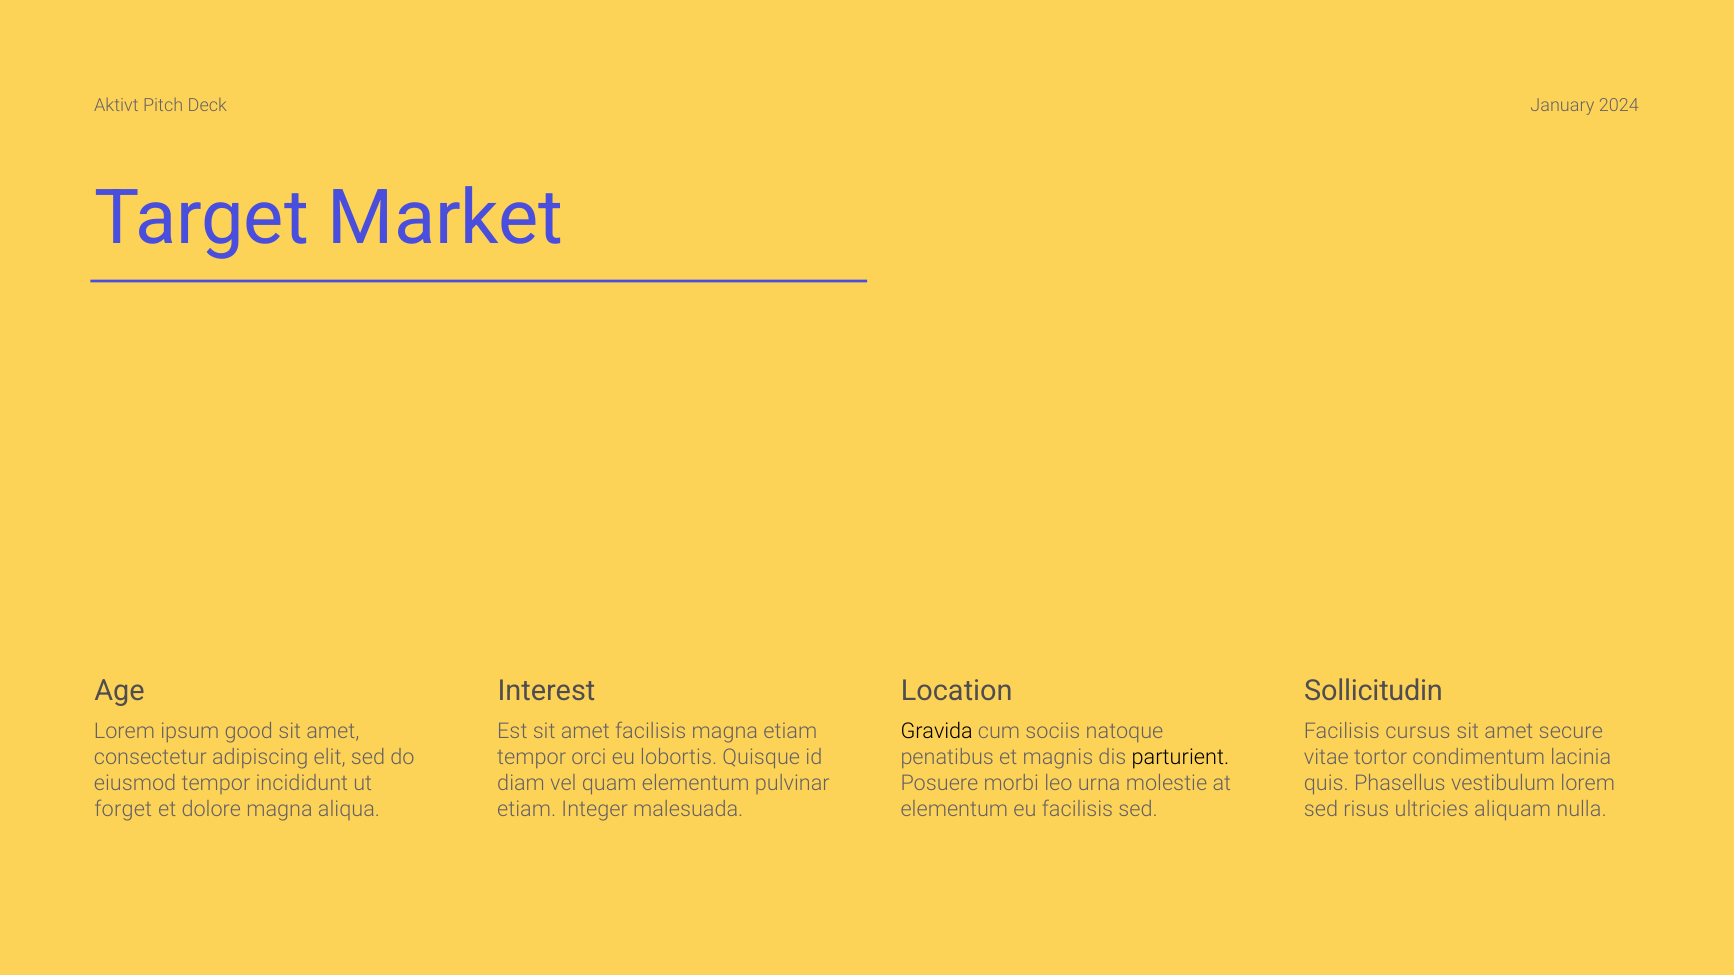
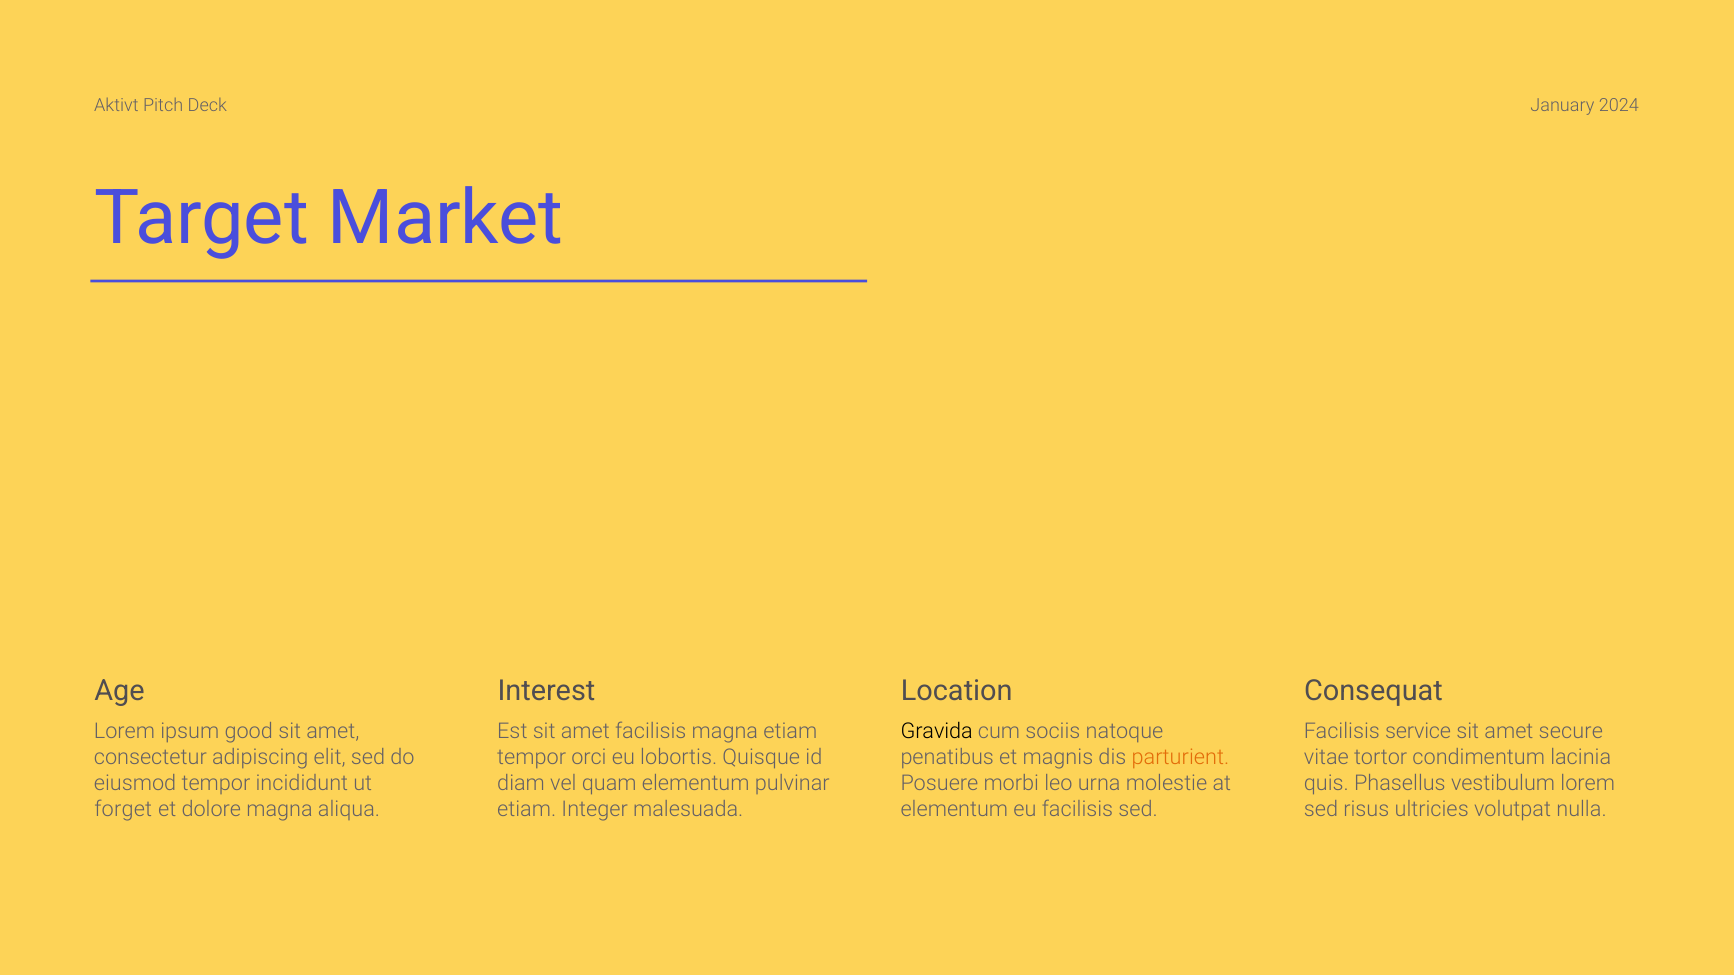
Sollicitudin: Sollicitudin -> Consequat (1373, 691)
cursus: cursus -> service (1418, 732)
parturient colour: black -> orange (1180, 758)
aliquam: aliquam -> volutpat (1513, 810)
